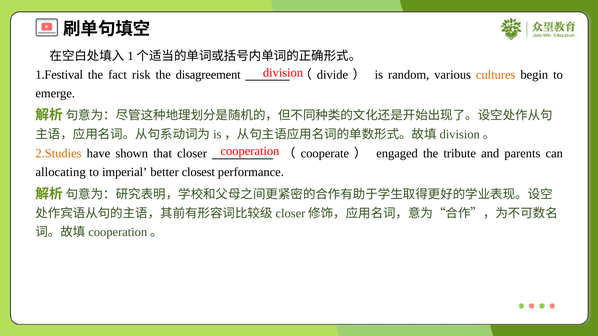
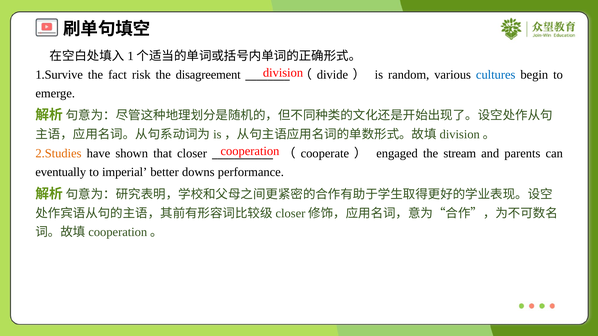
1.Festival: 1.Festival -> 1.Survive (59, 75)
cultures colour: orange -> blue (496, 75)
tribute: tribute -> stream (460, 154)
allocating: allocating -> eventually (61, 172)
closest: closest -> downs (198, 172)
